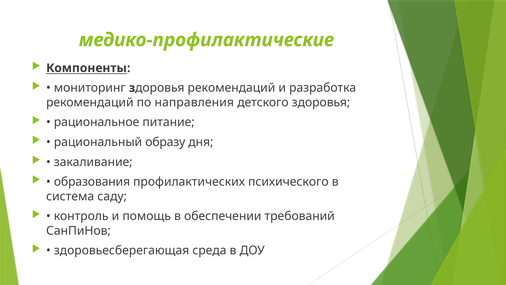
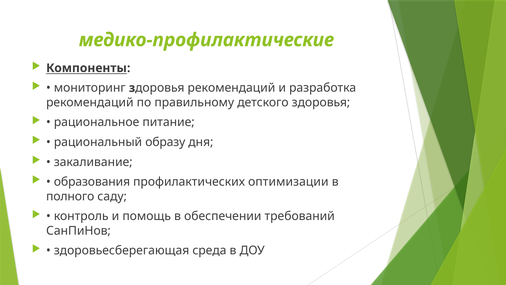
направления: направления -> правильному (194, 102)
психического: психического -> оптимизации (288, 182)
система: система -> полного (70, 196)
